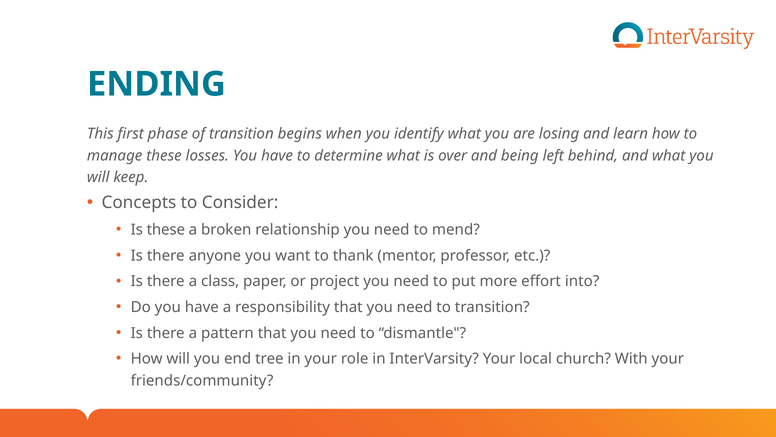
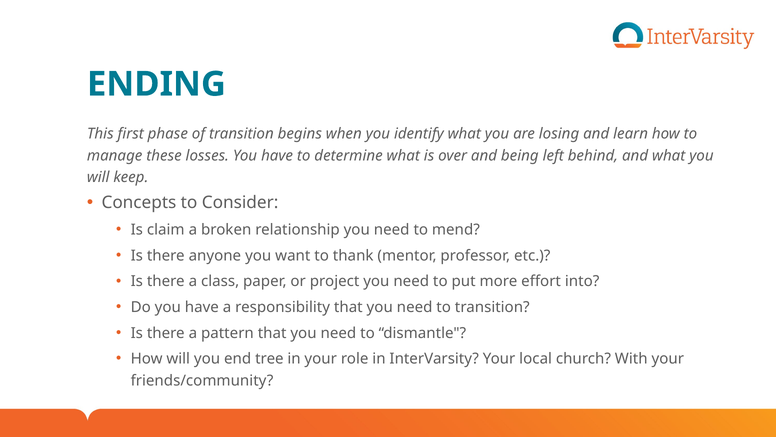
Is these: these -> claim (166, 230)
